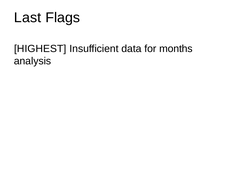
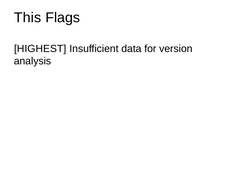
Last: Last -> This (28, 18)
months: months -> version (176, 49)
